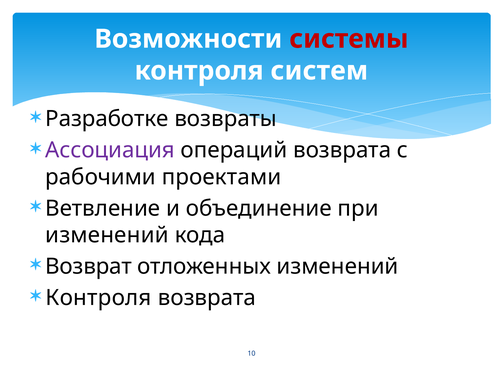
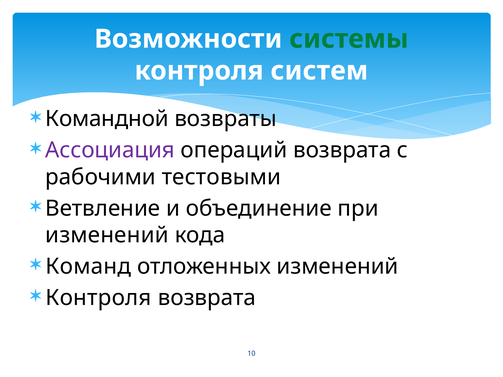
системы colour: red -> green (349, 39)
Разработке: Разработке -> Командной (107, 119)
проектами: проектами -> тестовыми (221, 177)
Возврат: Возврат -> Команд (88, 267)
